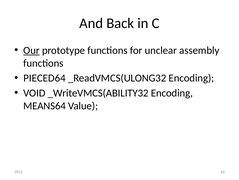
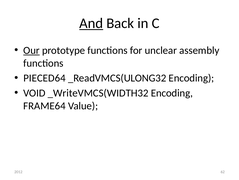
And underline: none -> present (91, 23)
_WriteVMCS(ABILITY32: _WriteVMCS(ABILITY32 -> _WriteVMCS(WIDTH32 (98, 93)
MEANS64: MEANS64 -> FRAME64 (44, 105)
